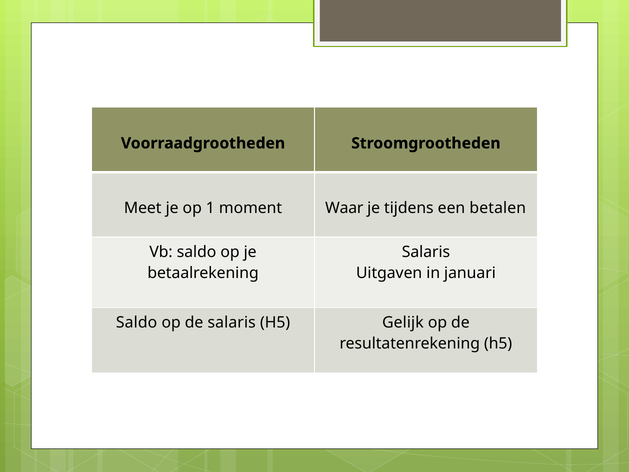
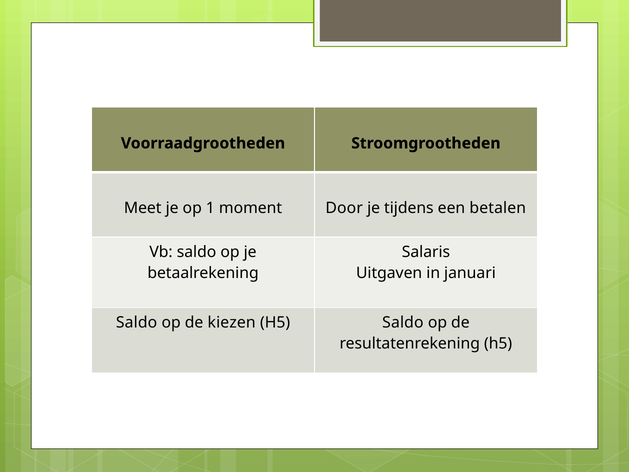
Waar: Waar -> Door (344, 208)
de salaris: salaris -> kiezen (232, 322)
H5 Gelijk: Gelijk -> Saldo (403, 322)
